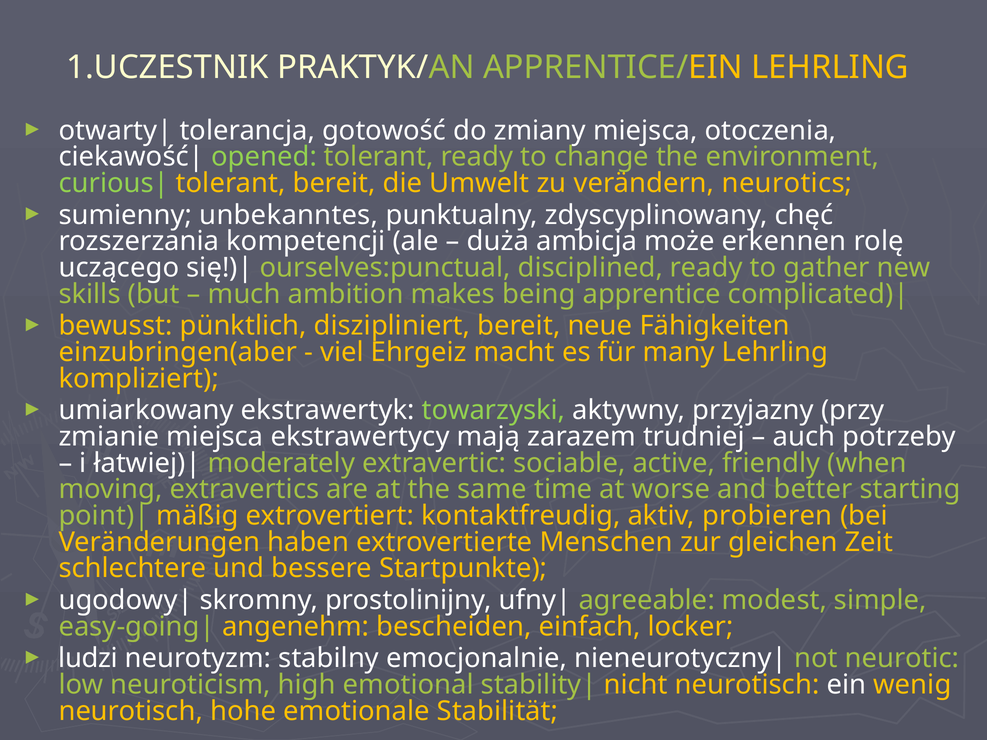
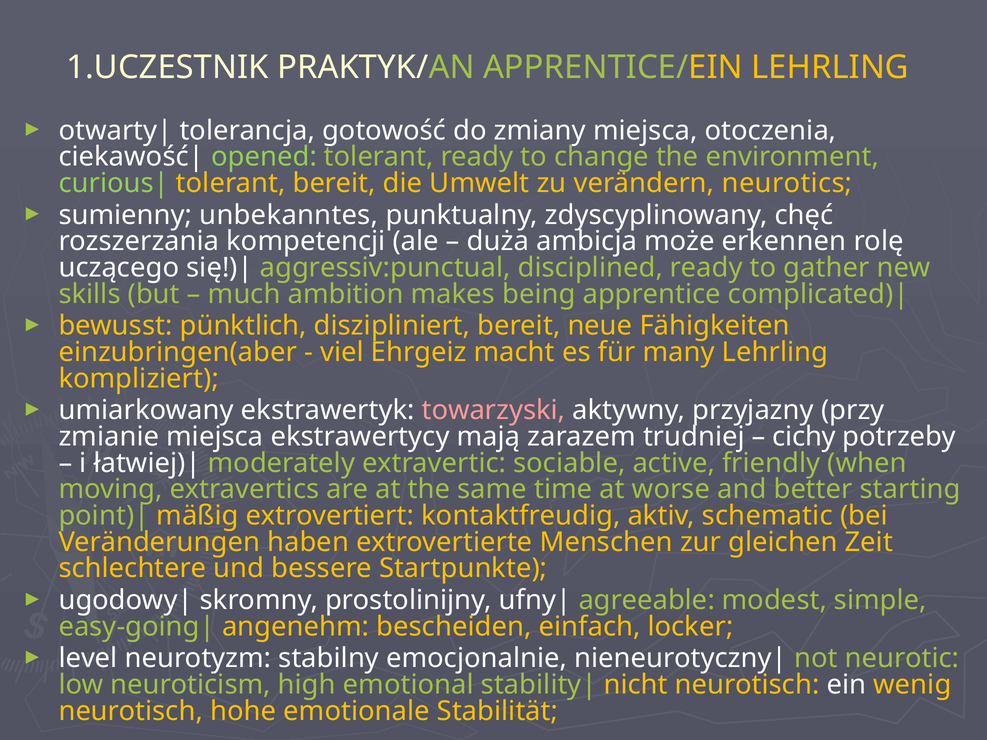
ourselves:punctual: ourselves:punctual -> aggressiv:punctual (385, 268)
towarzyski colour: light green -> pink (493, 410)
auch: auch -> cichy (804, 437)
probieren: probieren -> schematic (767, 516)
ludzi: ludzi -> level (88, 659)
